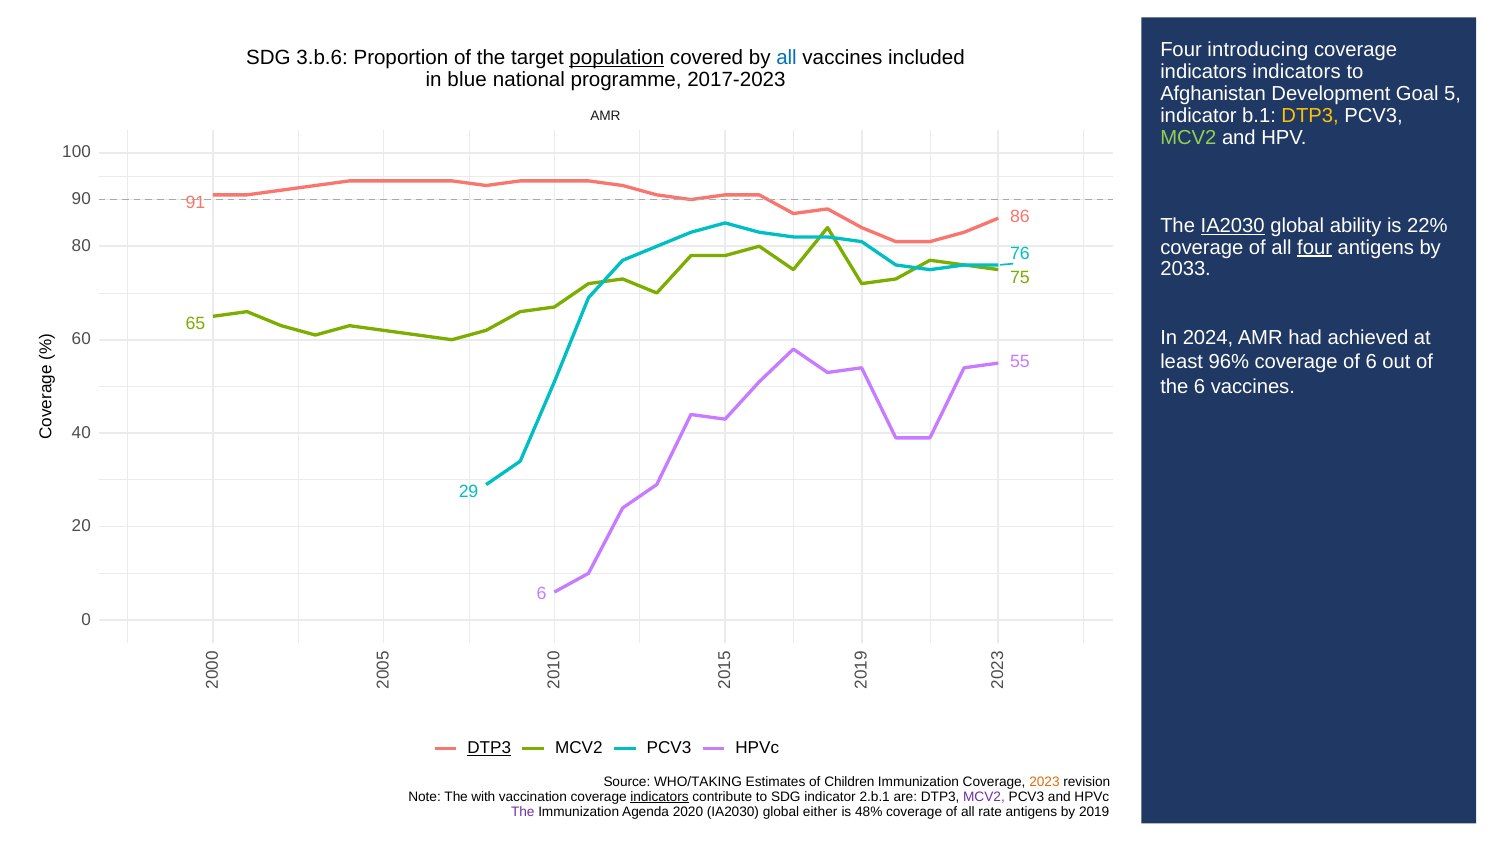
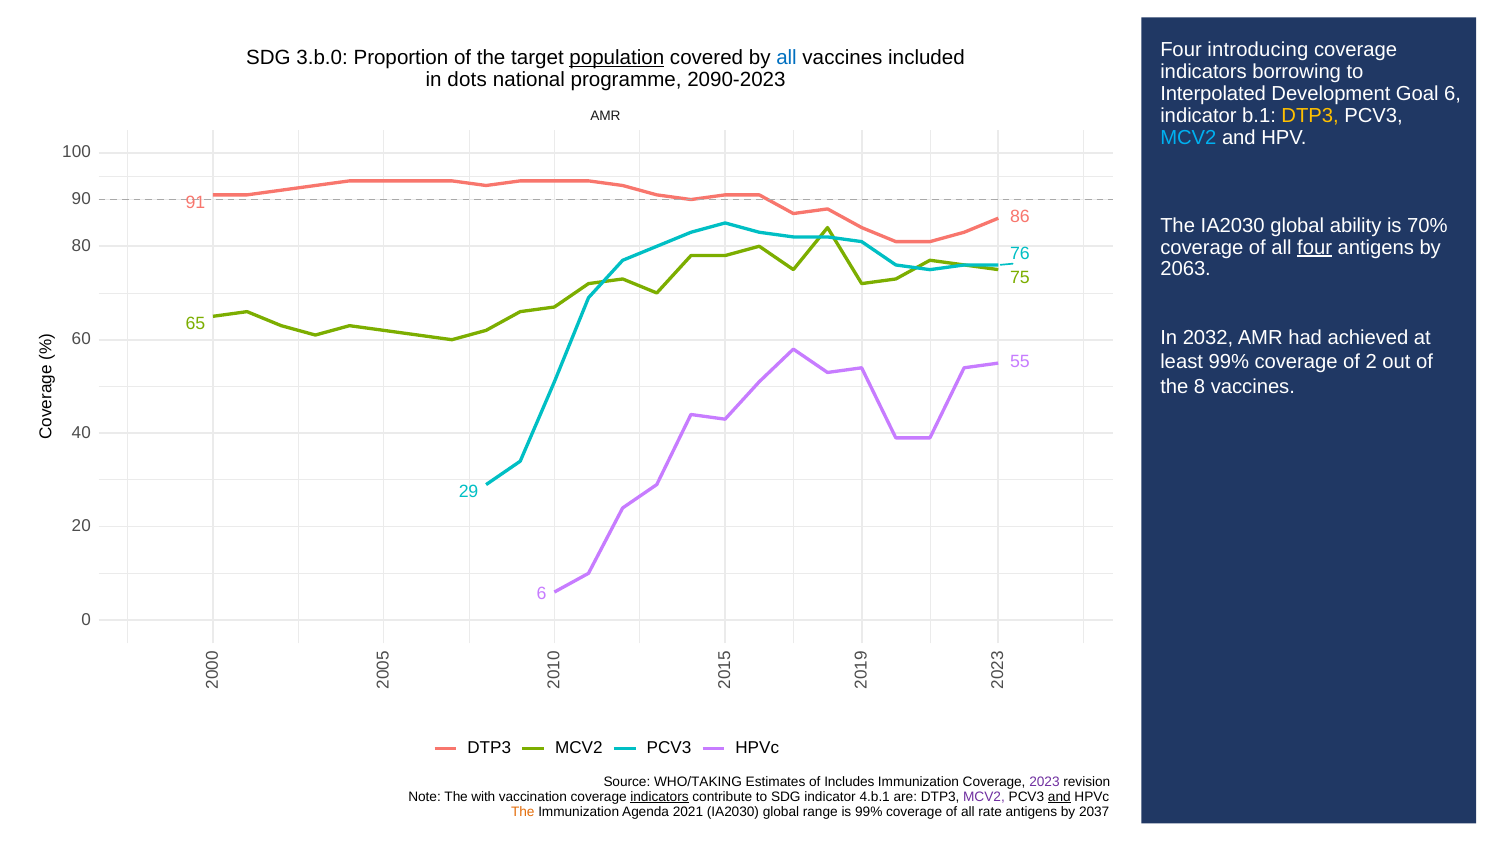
3.b.6: 3.b.6 -> 3.b.0 (322, 58)
indicators indicators: indicators -> borrowing (1297, 72)
blue: blue -> dots (467, 80)
2017-2023: 2017-2023 -> 2090-2023 (736, 80)
Afghanistan: Afghanistan -> Interpolated (1213, 94)
Goal 5: 5 -> 6 (1453, 94)
MCV2 colour: light green -> light blue (1188, 138)
IA2030 underline: present -> none (1233, 225)
22%: 22% -> 70% (1427, 225)
2033: 2033 -> 2063 (1186, 269)
2024: 2024 -> 2032 (1208, 338)
least 96%: 96% -> 99% (1229, 362)
of 6: 6 -> 2 (1371, 362)
the 6: 6 -> 8 (1200, 386)
DTP3 underline: present -> none (489, 748)
Children: Children -> Includes (849, 782)
2023 colour: orange -> purple (1045, 782)
2.b.1: 2.b.1 -> 4.b.1 (875, 797)
and underline: none -> present (1059, 797)
The colour: purple -> orange (523, 811)
2020: 2020 -> 2021 (688, 811)
either: either -> range (820, 811)
is 48%: 48% -> 99% (869, 811)
2019: 2019 -> 2037 (1094, 811)
